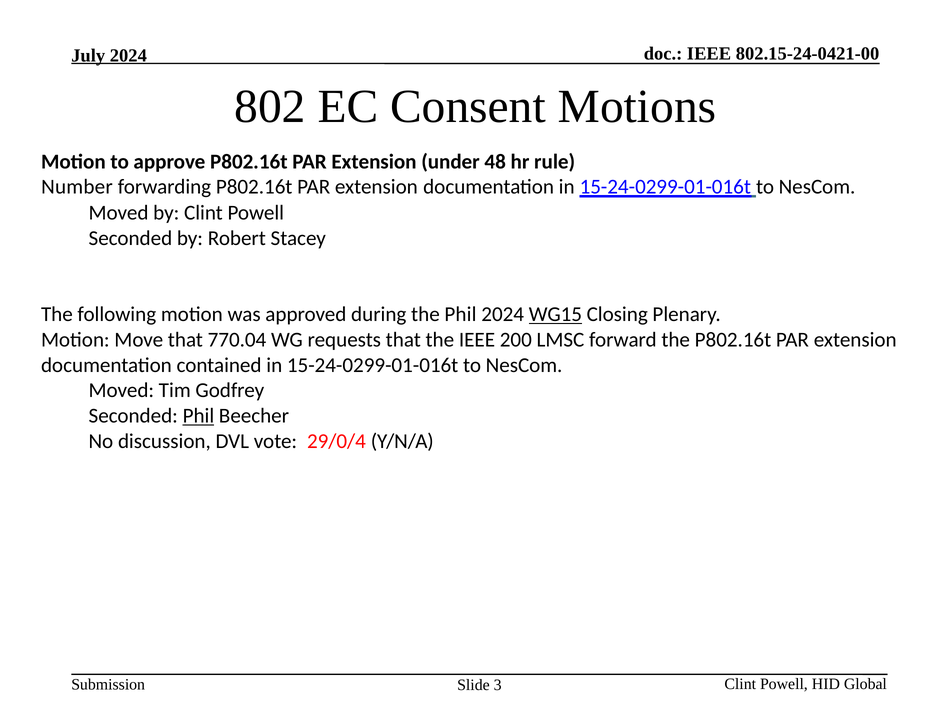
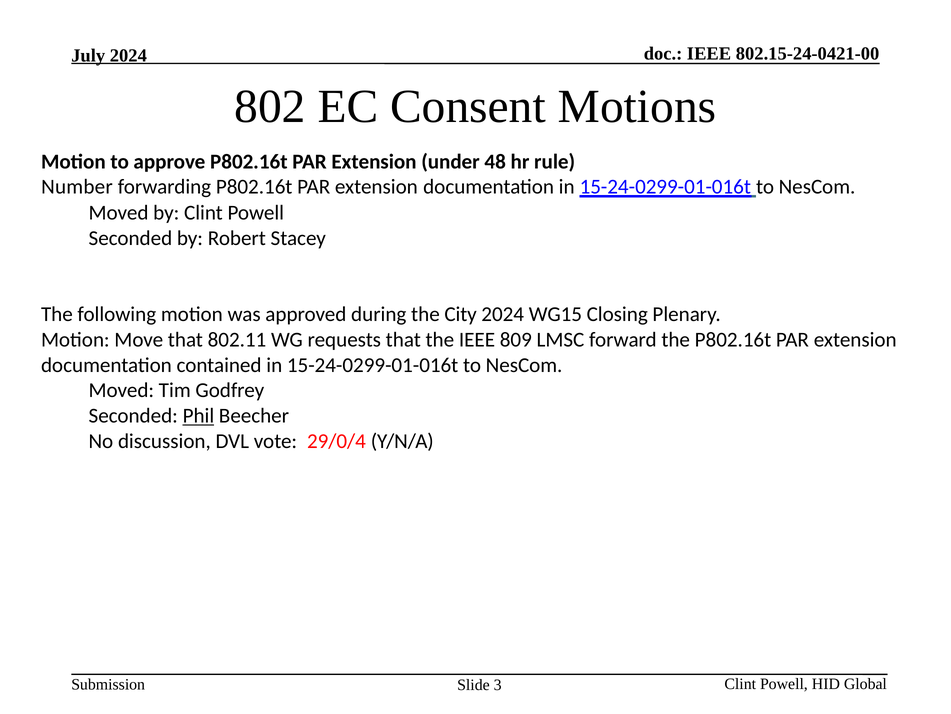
the Phil: Phil -> City (461, 314)
WG15 underline: present -> none (555, 314)
770.04: 770.04 -> 802.11 (237, 339)
200: 200 -> 809 (516, 339)
